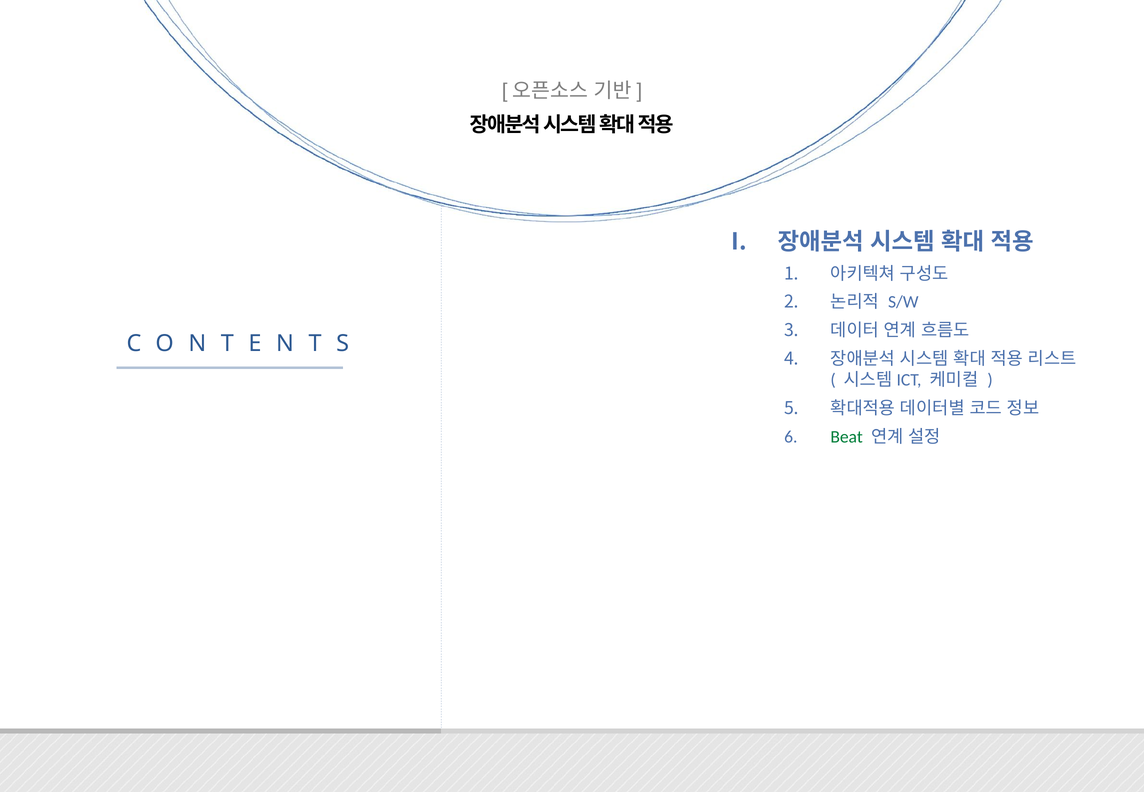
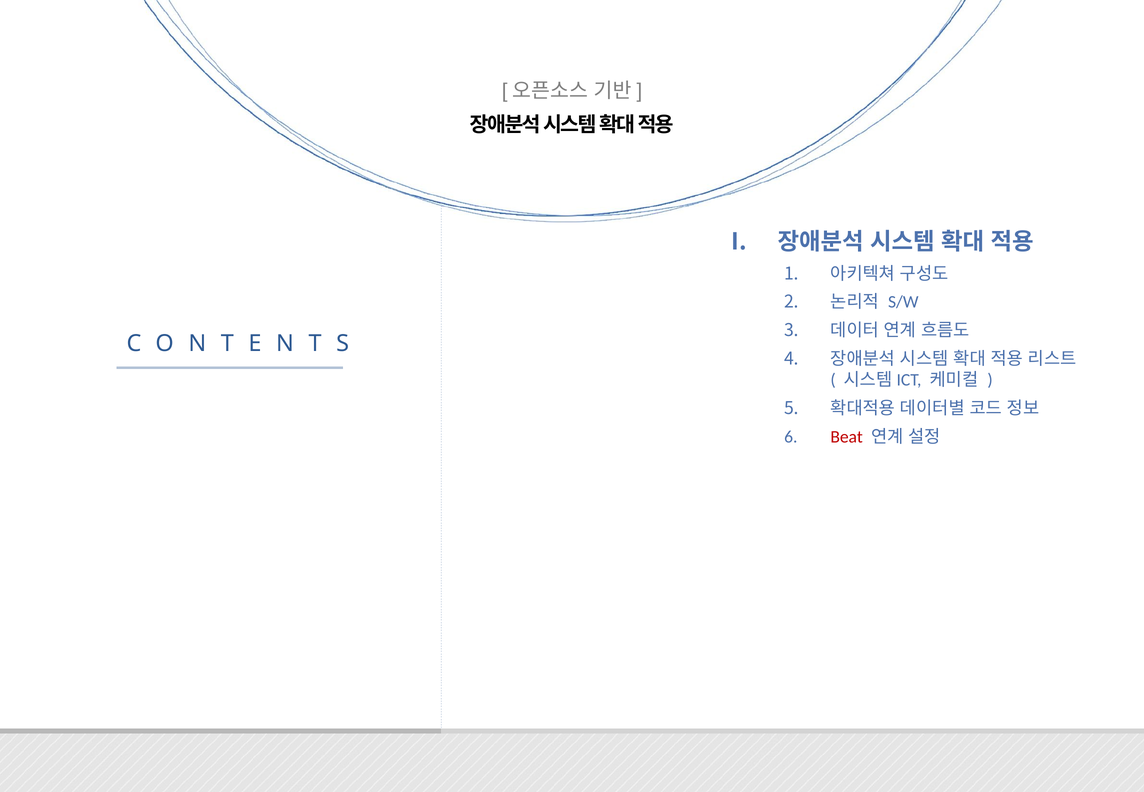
Beat colour: green -> red (847, 437)
